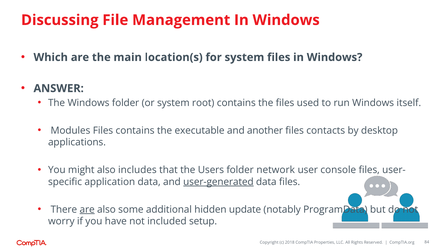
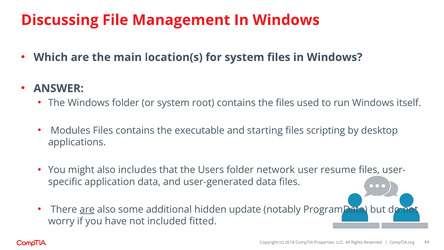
another: another -> starting (265, 130)
contacts: contacts -> scripting (326, 130)
console: console -> resume (338, 170)
user-generated underline: present -> none (218, 182)
setup: setup -> fitted (203, 221)
